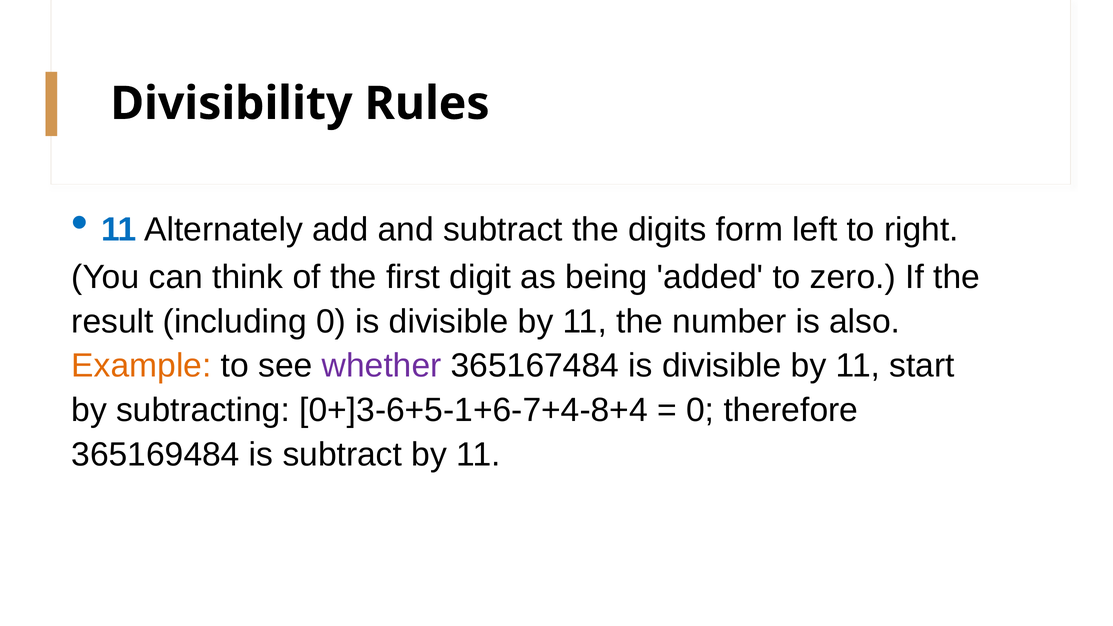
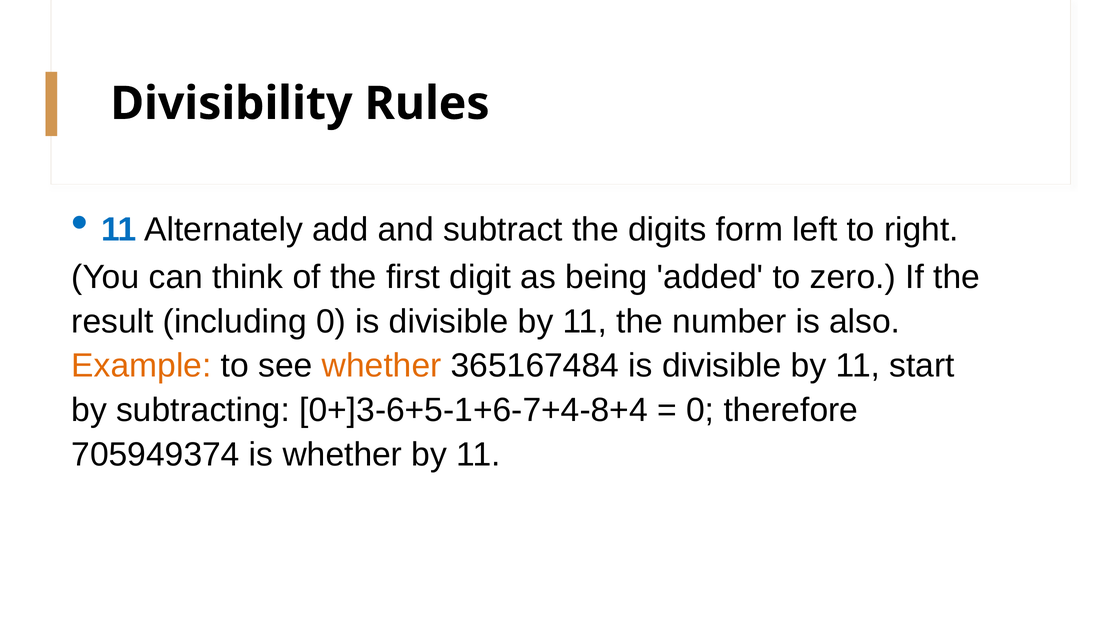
whether colour: purple -> orange (382, 366)
365169484: 365169484 -> 705949374 (156, 455)
is subtract: subtract -> whether (342, 455)
